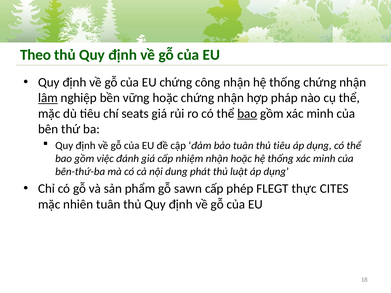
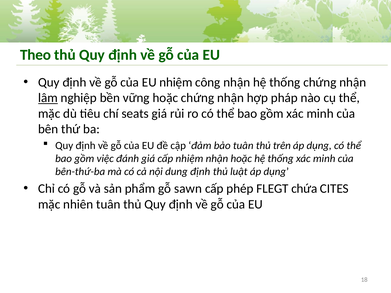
EU chứng: chứng -> nhiệm (176, 82)
bao underline: present -> none (247, 114)
thủ tiêu: tiêu -> trên (282, 146)
dung phát: phát -> định (200, 172)
thực: thực -> chứa (304, 189)
